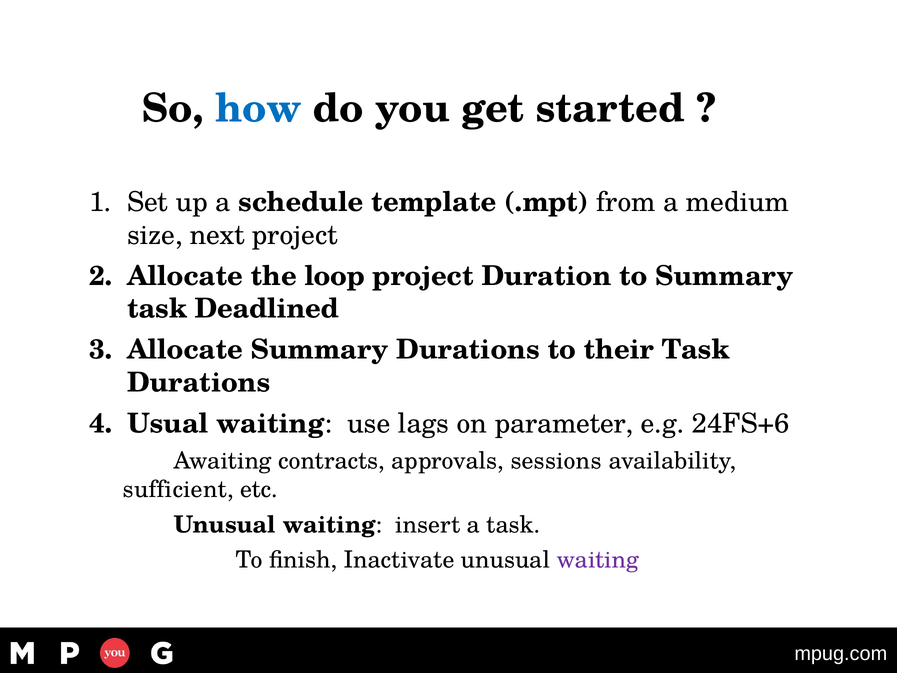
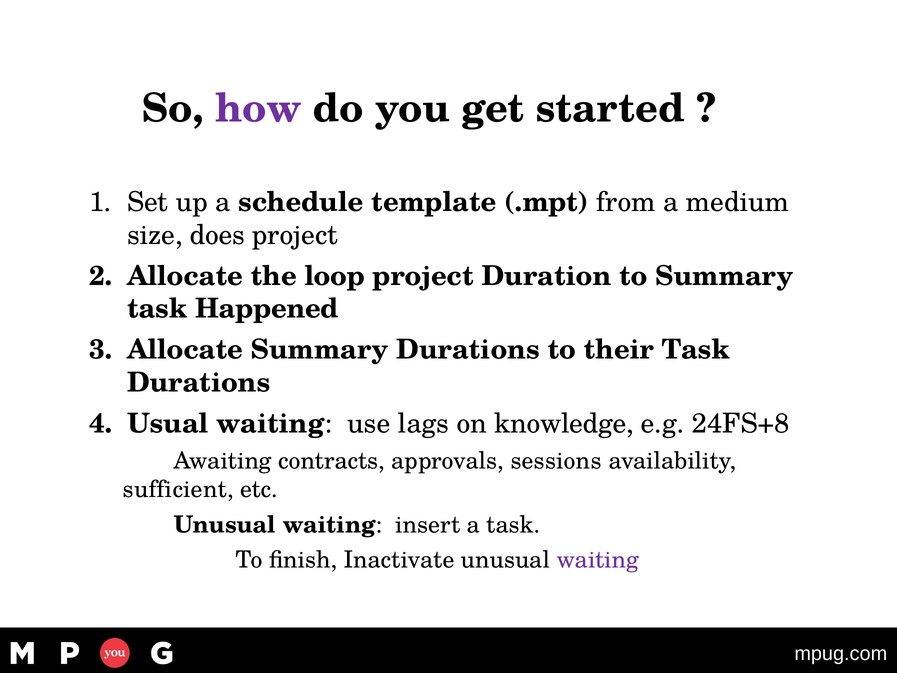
how colour: blue -> purple (258, 109)
next: next -> does (217, 235)
Deadlined: Deadlined -> Happened (267, 309)
parameter: parameter -> knowledge (564, 423)
24FS+6: 24FS+6 -> 24FS+8 (741, 423)
